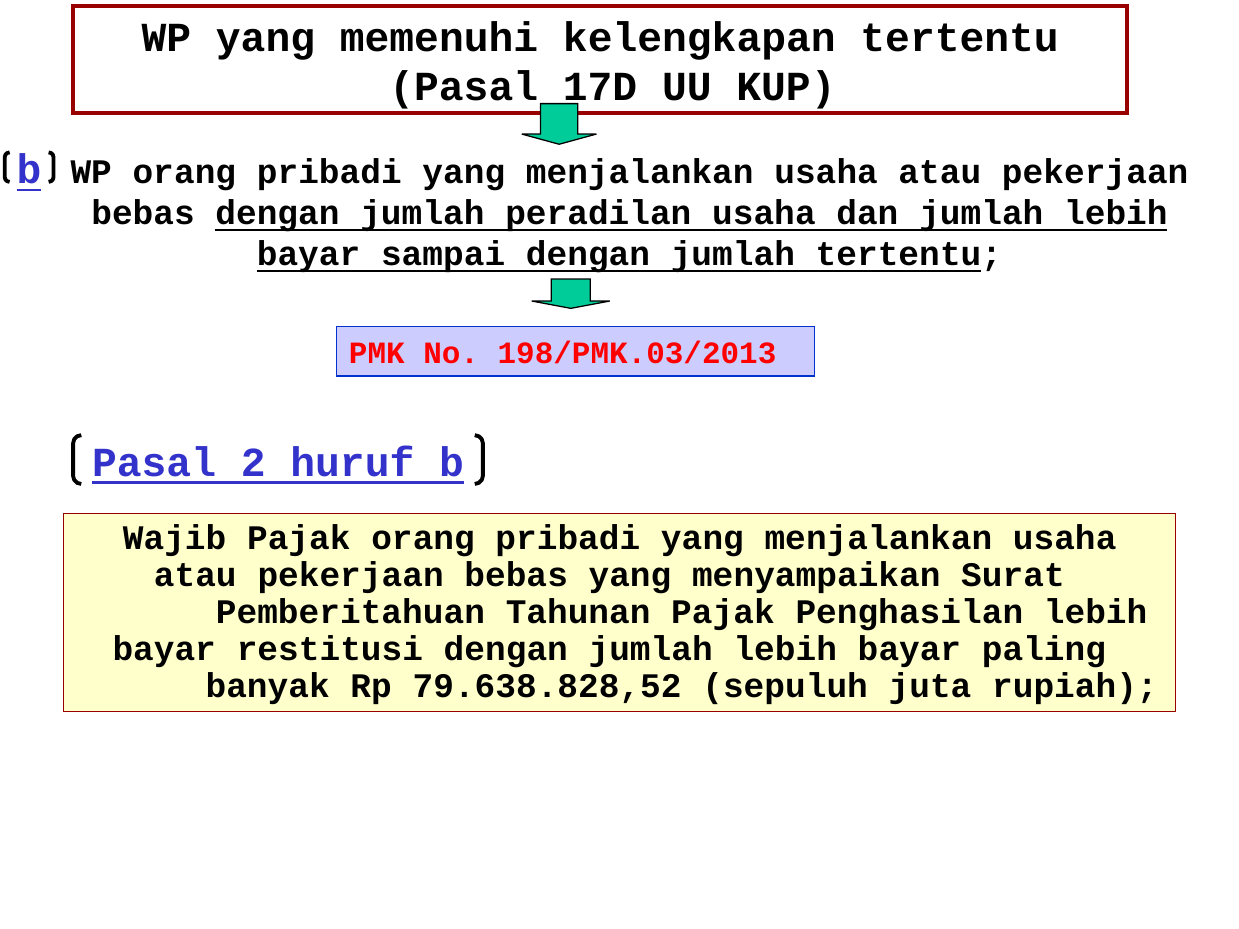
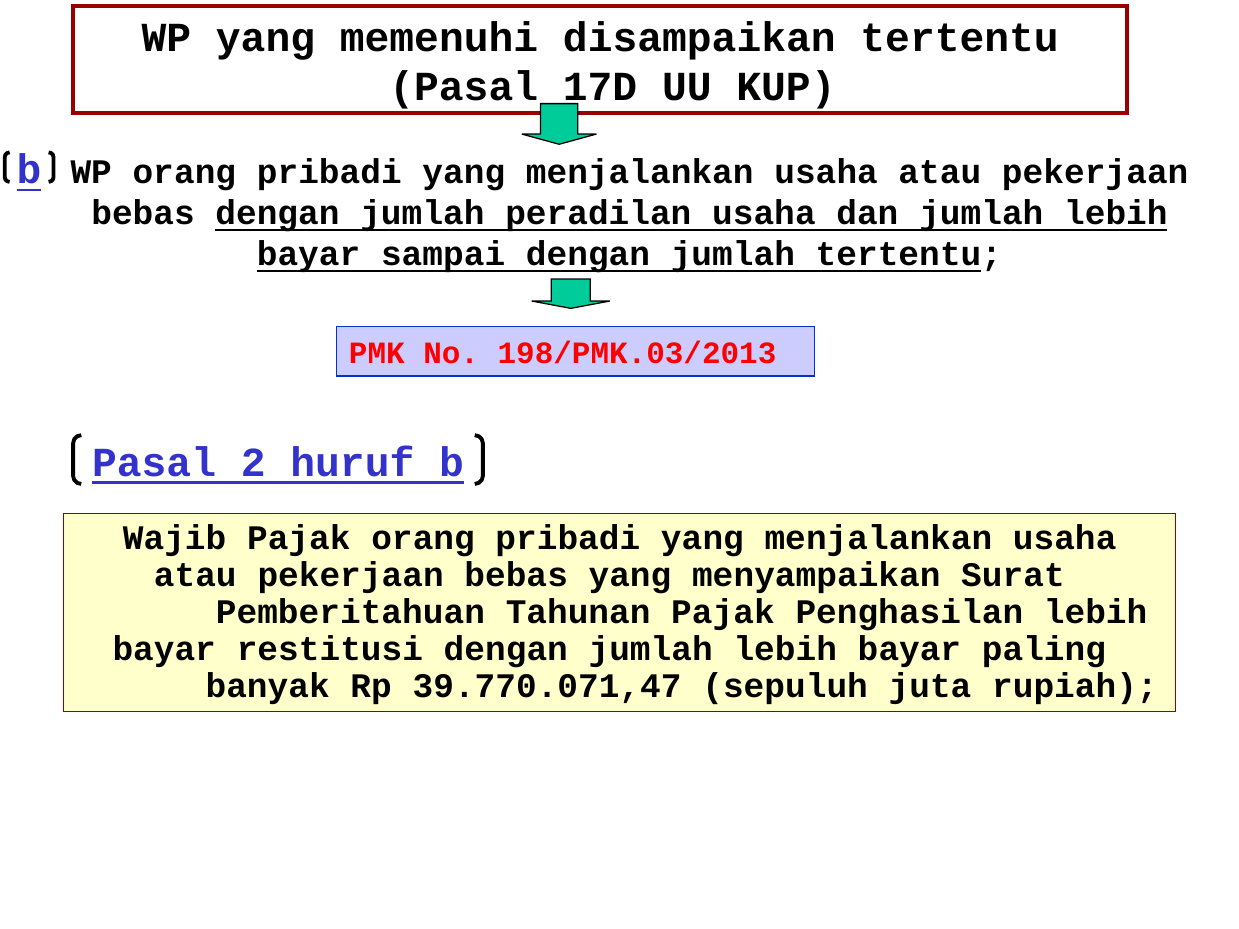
kelengkapan: kelengkapan -> disampaikan (699, 38)
79.638.828,52: 79.638.828,52 -> 39.770.071,47 (547, 687)
